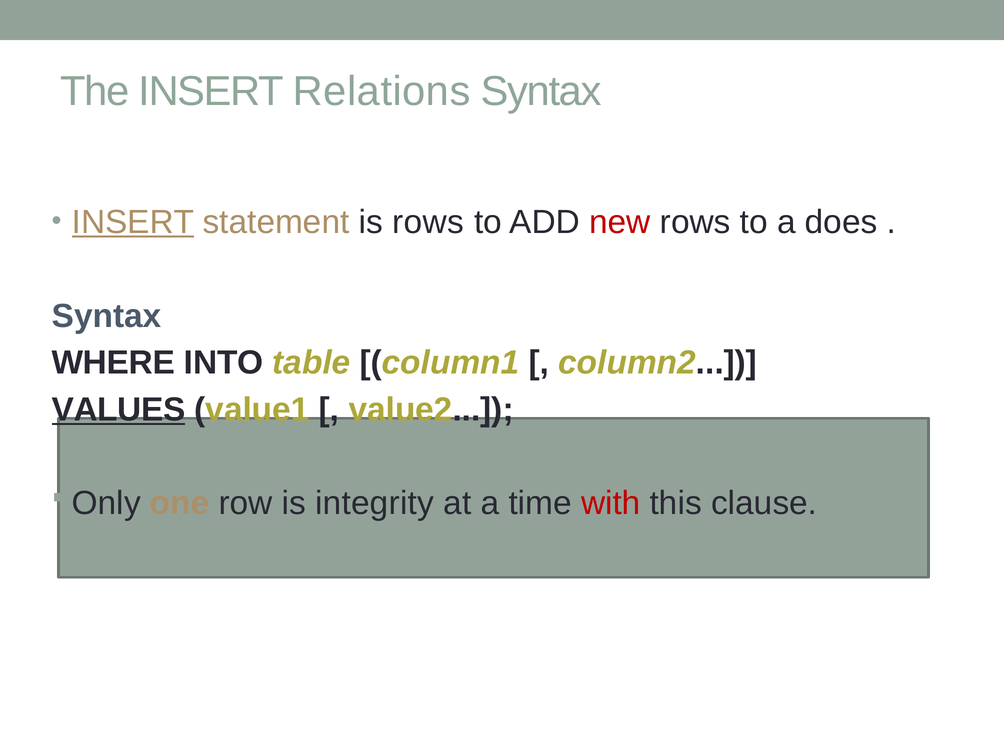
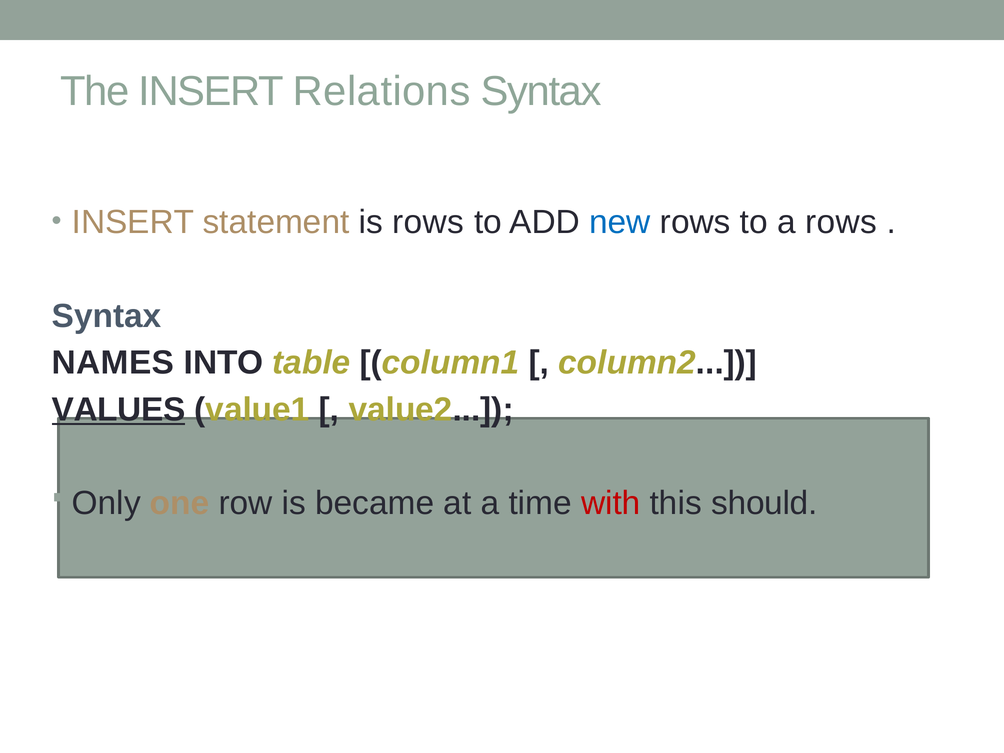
INSERT underline: present -> none (133, 222)
new colour: red -> blue (620, 222)
a does: does -> rows (841, 222)
WHERE: WHERE -> NAMES (113, 363)
integrity: integrity -> became (375, 503)
clause: clause -> should (764, 503)
